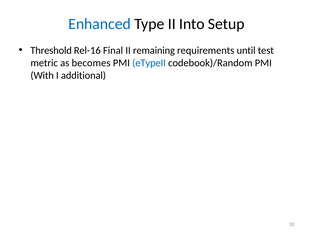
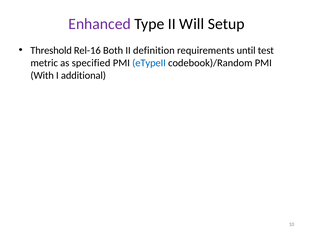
Enhanced colour: blue -> purple (100, 24)
Into: Into -> Will (192, 24)
Final: Final -> Both (113, 50)
remaining: remaining -> definition (154, 50)
becomes: becomes -> specified (91, 63)
